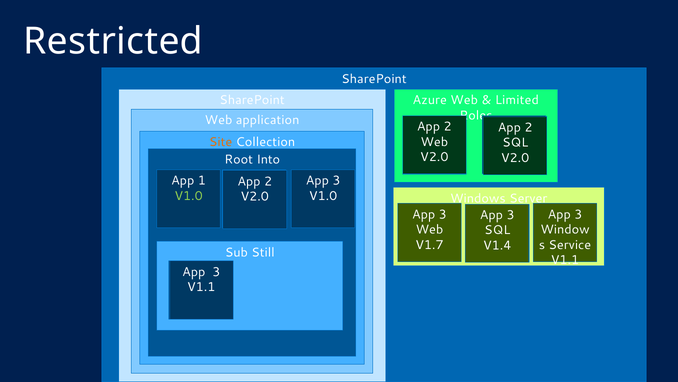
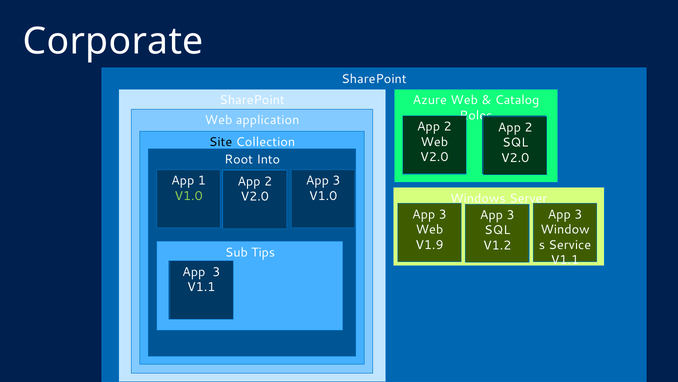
Restricted: Restricted -> Corporate (113, 41)
Limited: Limited -> Catalog (517, 100)
Site colour: orange -> black (221, 142)
V1.7: V1.7 -> V1.9 (429, 244)
V1.4: V1.4 -> V1.2 (497, 245)
Still: Still -> Tips (263, 252)
